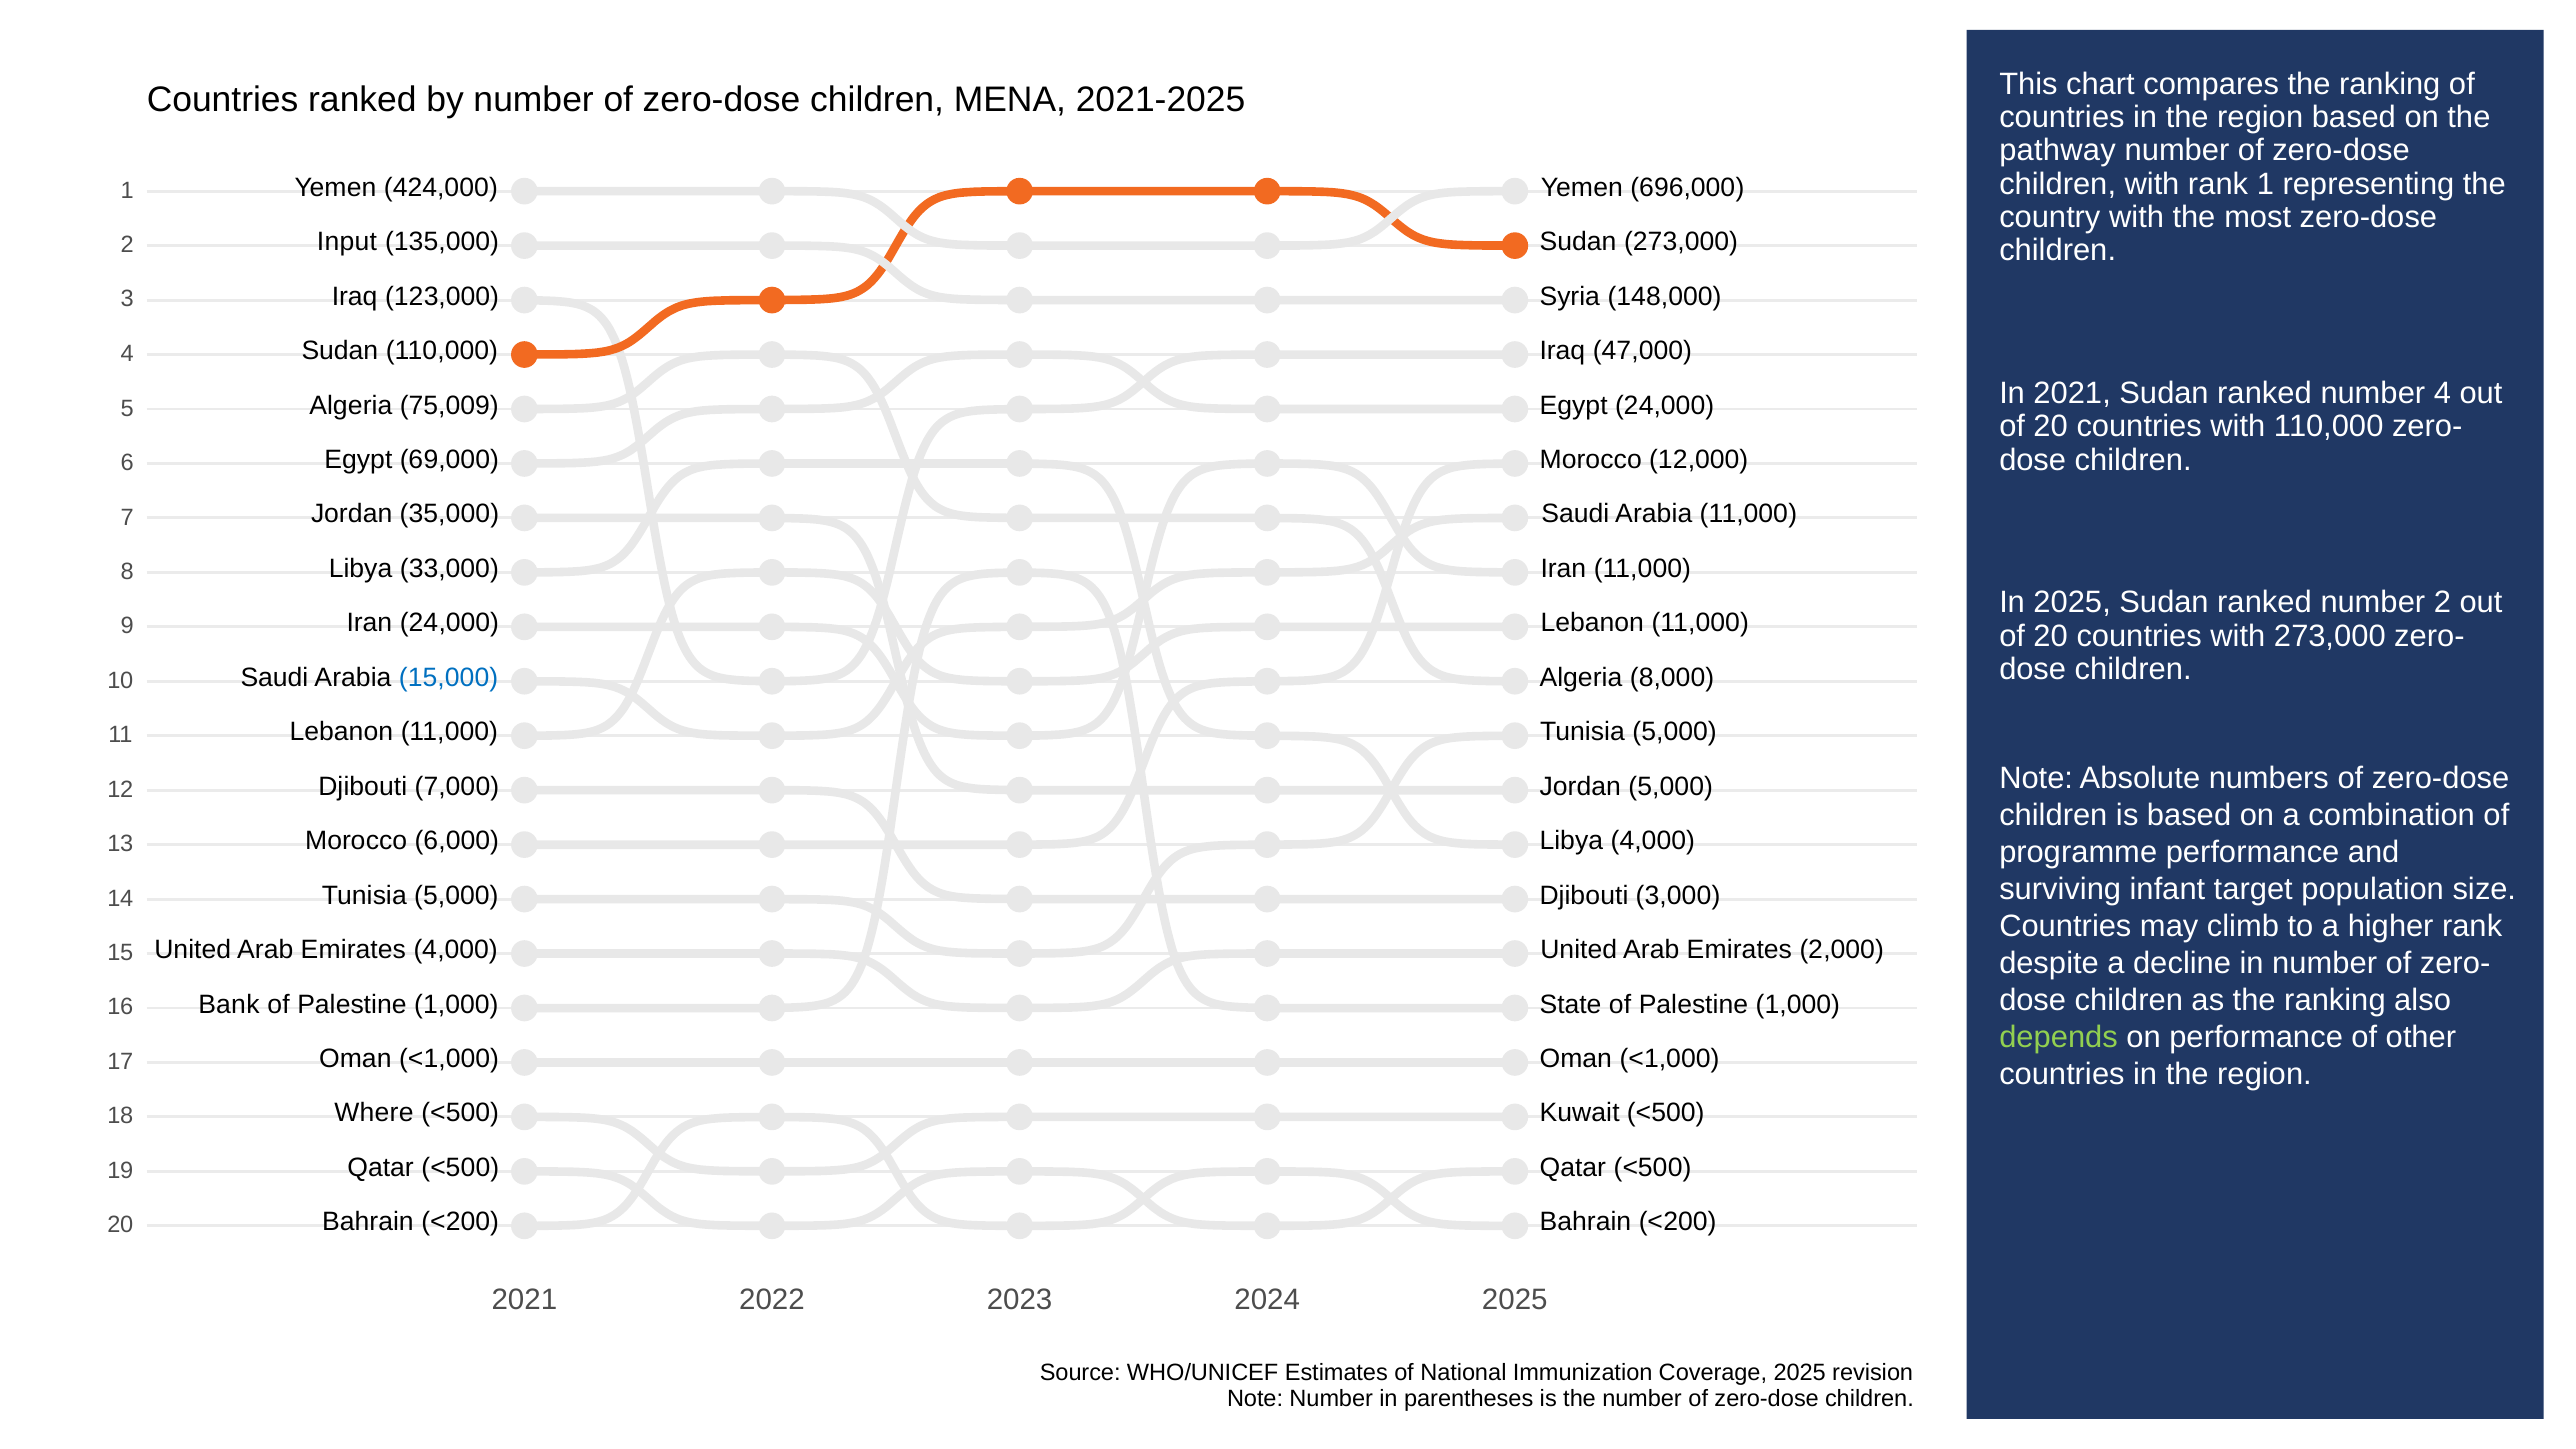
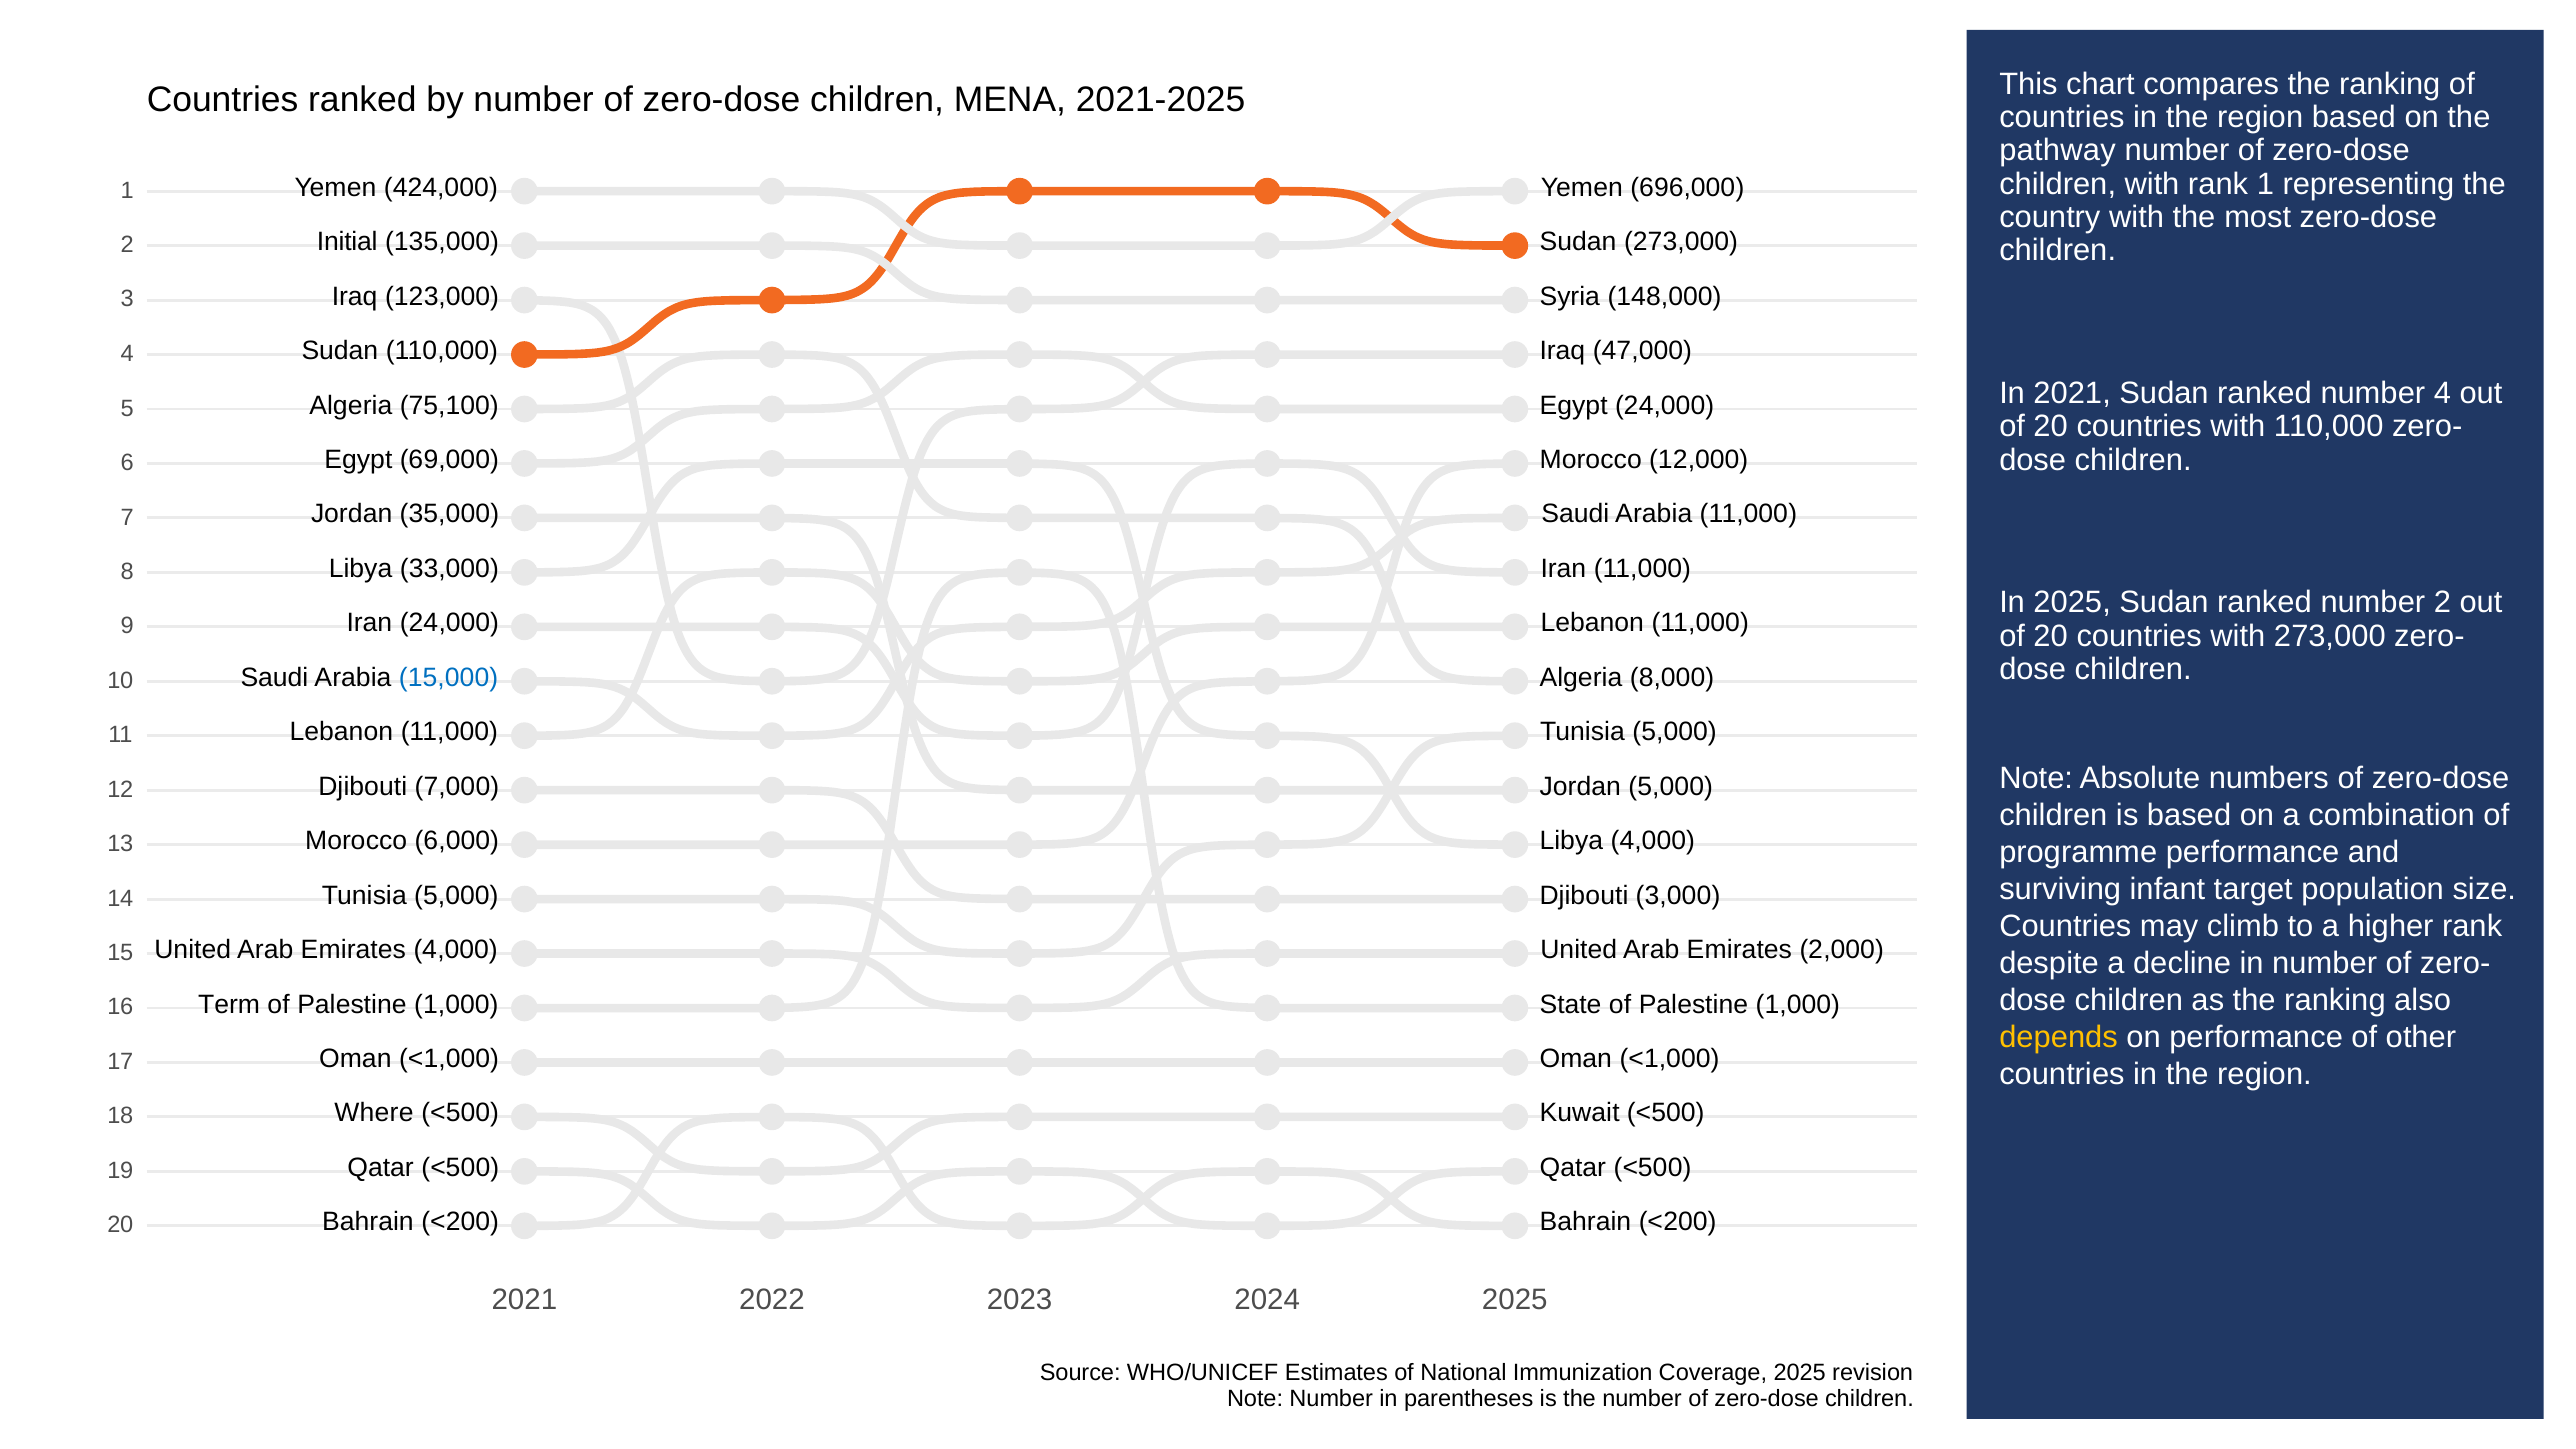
Input: Input -> Initial (347, 242)
75,009: 75,009 -> 75,100 (449, 405)
Bank: Bank -> Term (229, 1004)
depends colour: light green -> yellow (2059, 1037)
